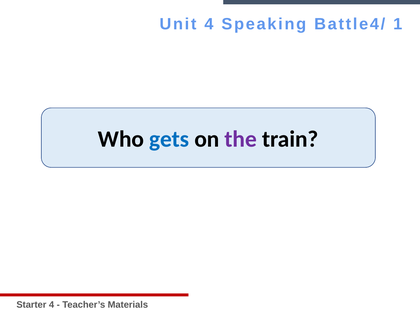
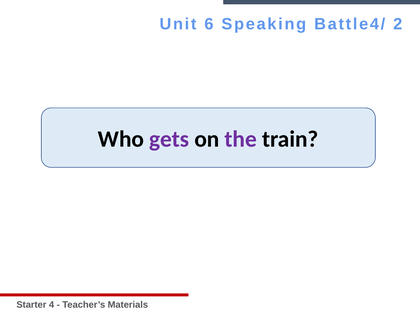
Unit 4: 4 -> 6 (209, 24)
1: 1 -> 2 (398, 24)
gets colour: blue -> purple (169, 139)
